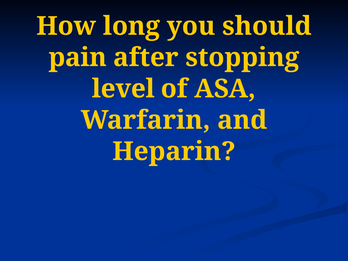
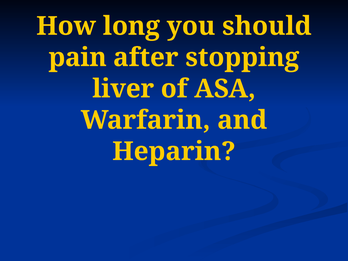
level: level -> liver (123, 89)
